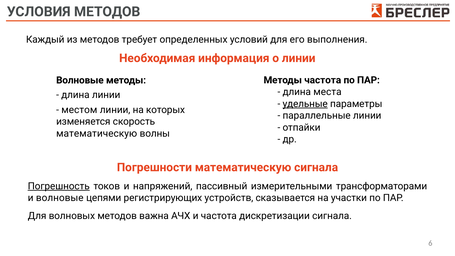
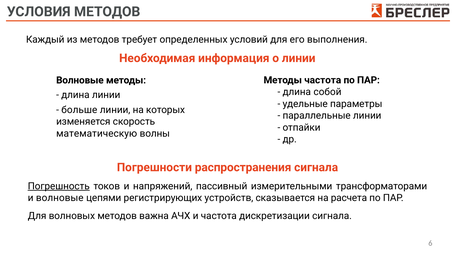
места: места -> собой (327, 92)
удельные underline: present -> none (305, 104)
местом: местом -> больше (79, 110)
Погрешности математическую: математическую -> распространения (243, 167)
участки: участки -> расчета (349, 198)
